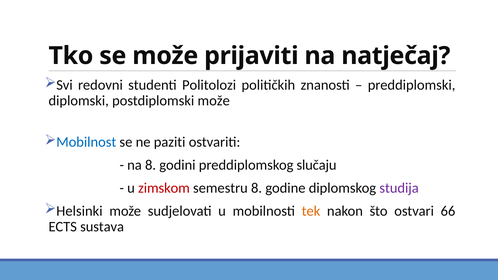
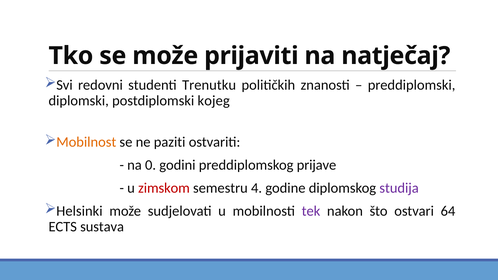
Politolozi: Politolozi -> Trenutku (209, 85)
postdiplomski može: može -> kojeg (214, 101)
Mobilnost colour: blue -> orange (86, 142)
na 8: 8 -> 0 (151, 165)
slučaju: slučaju -> prijave (316, 165)
semestru 8: 8 -> 4 (257, 188)
tek colour: orange -> purple (311, 211)
66: 66 -> 64 (448, 211)
